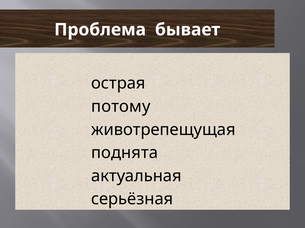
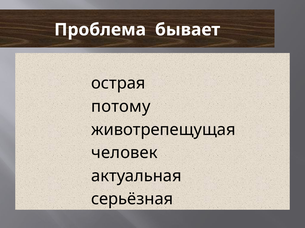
поднята: поднята -> человек (124, 153)
